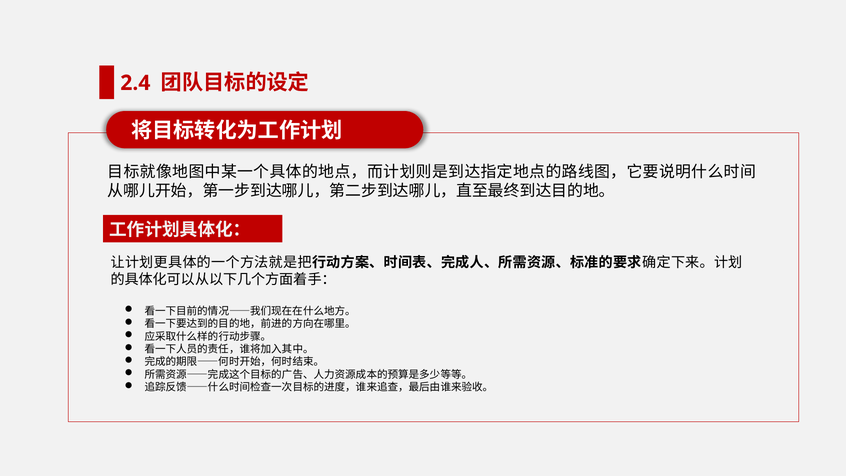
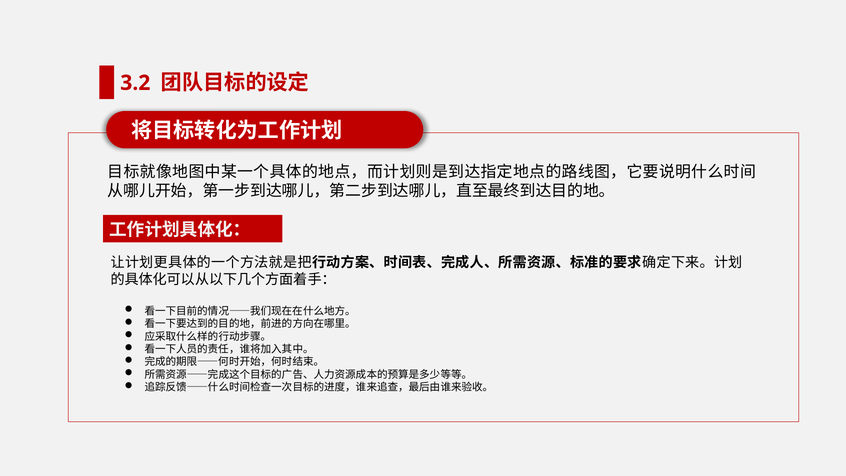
2.4: 2.4 -> 3.2 (135, 83)
